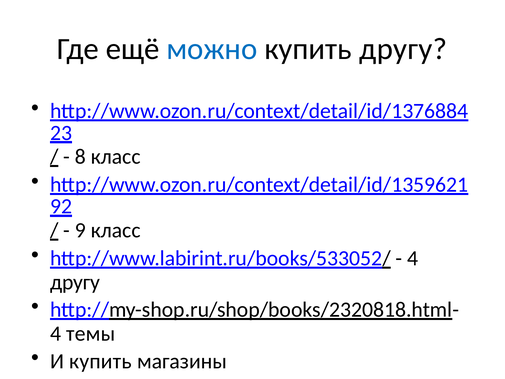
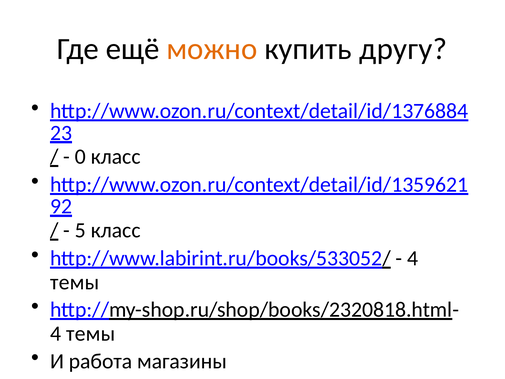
можно colour: blue -> orange (212, 49)
8: 8 -> 0 (80, 157)
9: 9 -> 5 (80, 230)
другу: другу -> темы (75, 282)
И купить: купить -> работа (101, 361)
